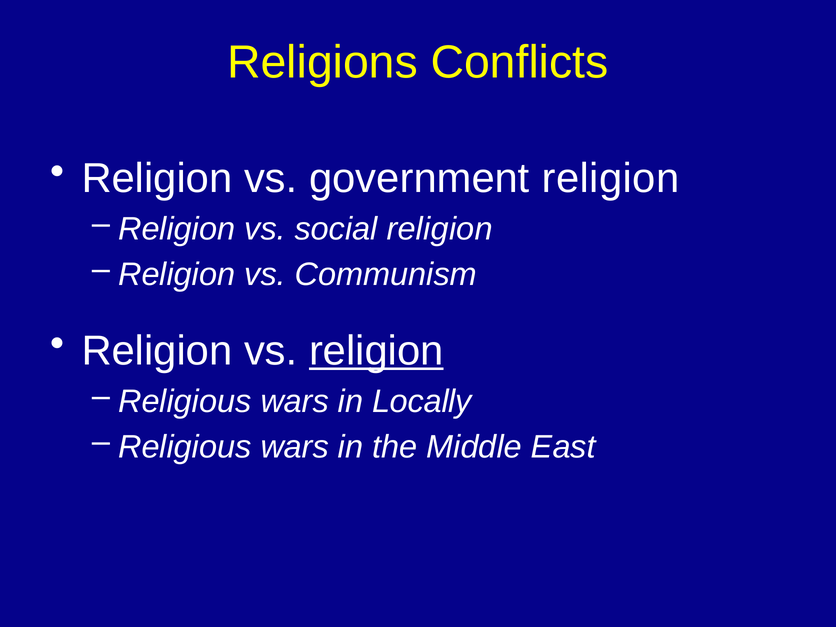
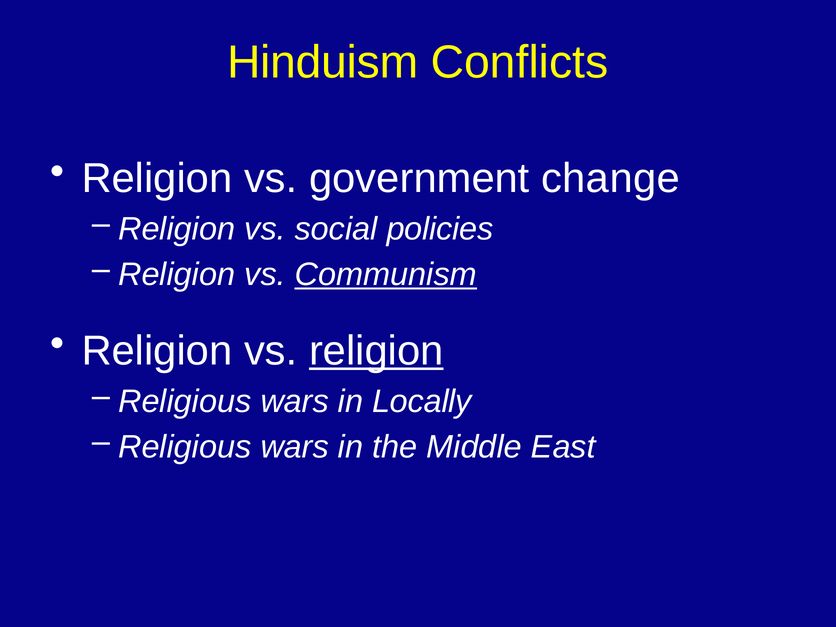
Religions: Religions -> Hinduism (323, 62)
government religion: religion -> change (611, 178)
social religion: religion -> policies (440, 229)
Communism underline: none -> present (386, 274)
